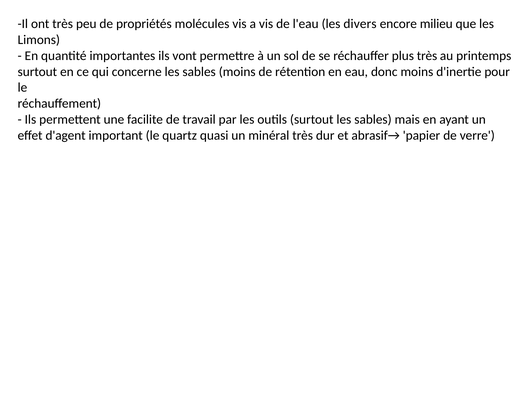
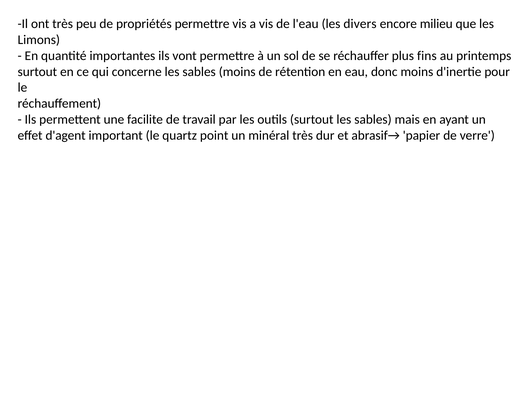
propriétés molécules: molécules -> permettre (202, 24)
plus très: très -> fins (427, 56)
quasi: quasi -> point (214, 135)
